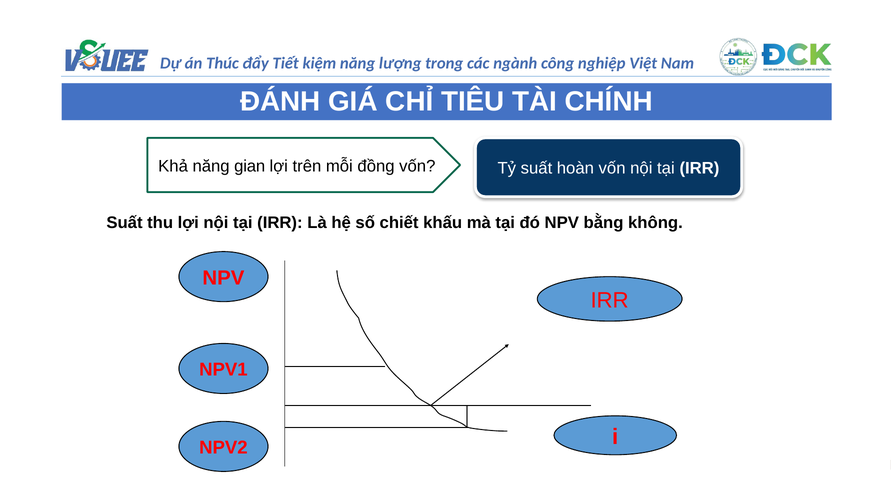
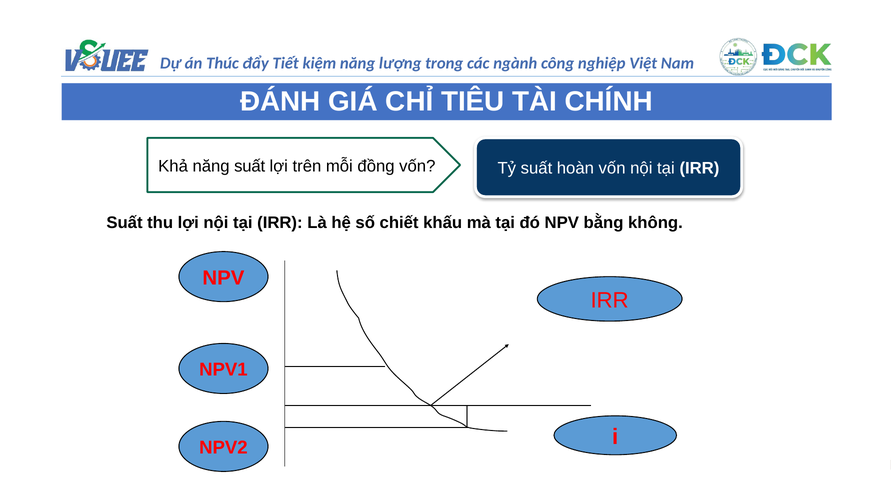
năng gian: gian -> suất (250, 166)
